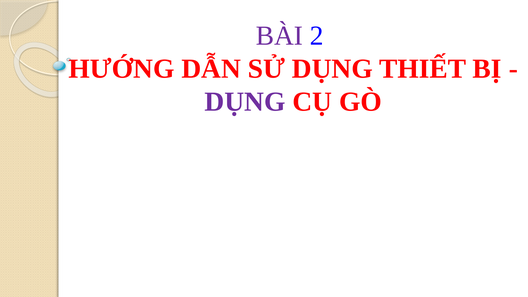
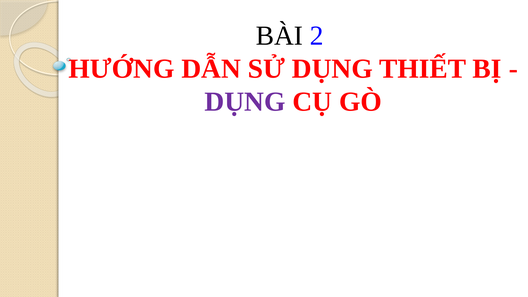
BÀI colour: purple -> black (279, 36)
